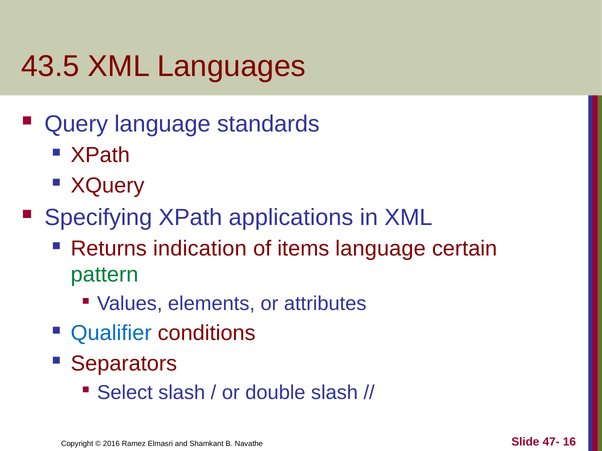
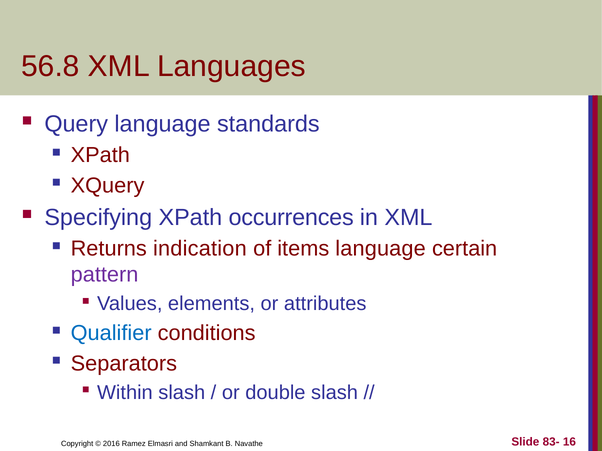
43.5: 43.5 -> 56.8 (50, 66)
applications: applications -> occurrences (291, 218)
pattern colour: green -> purple (105, 275)
Select: Select -> Within (125, 393)
47-: 47- -> 83- (551, 442)
